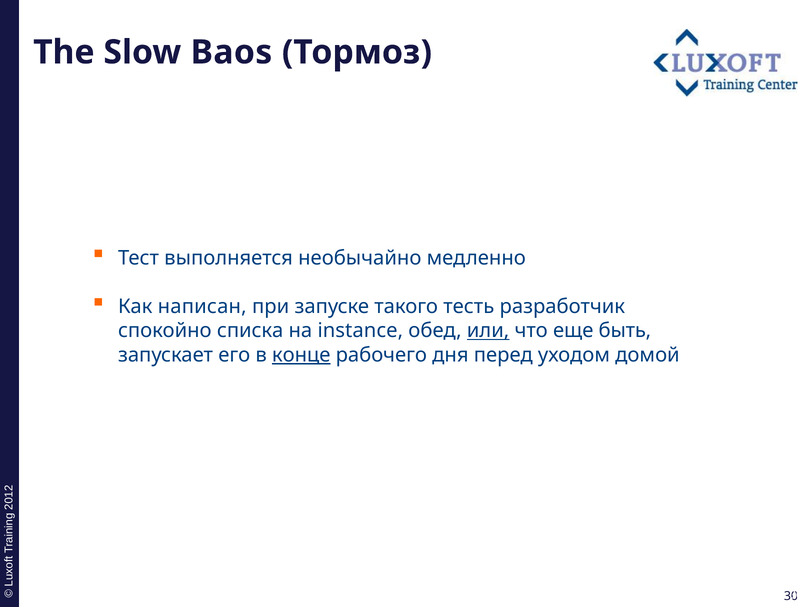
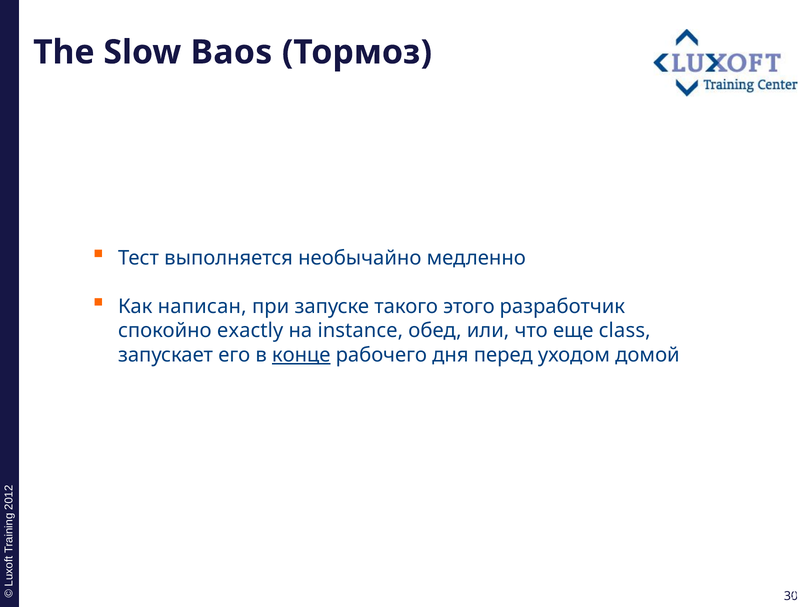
тесть: тесть -> этого (469, 307)
списка: списка -> exactly (250, 331)
или underline: present -> none (488, 331)
быть: быть -> class (625, 331)
